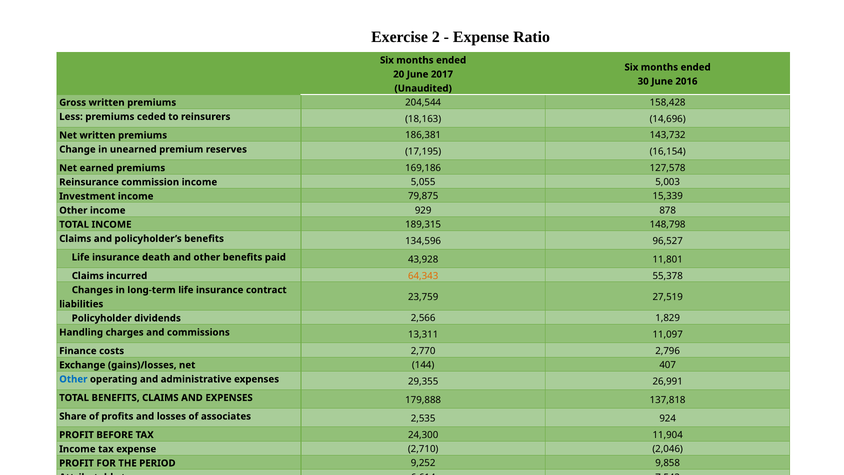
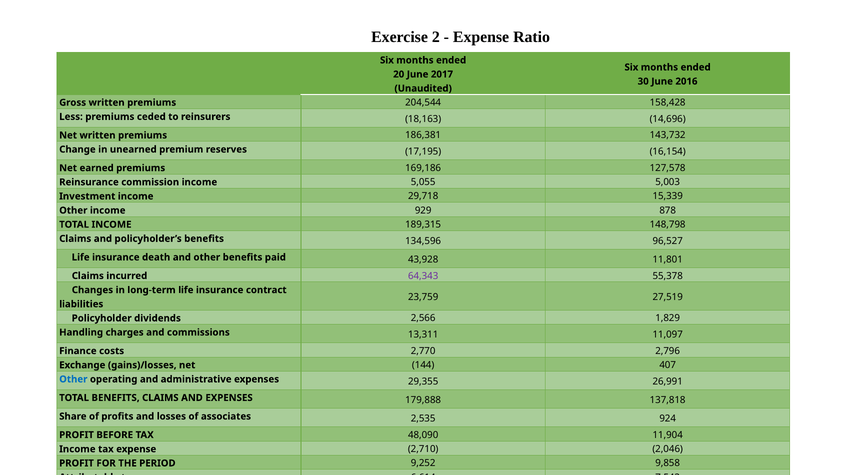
79,875: 79,875 -> 29,718 (423, 196)
64,343 colour: orange -> purple (423, 276)
24,300: 24,300 -> 48,090 (423, 435)
